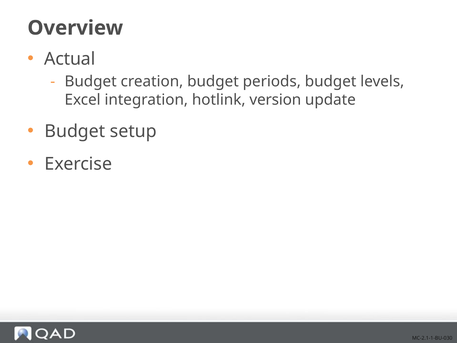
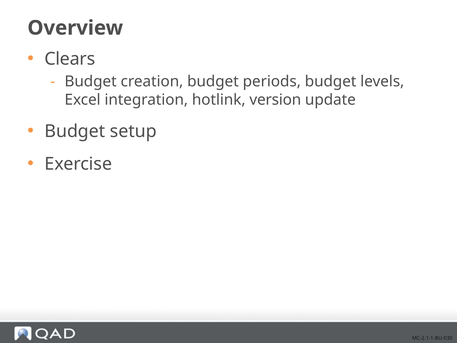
Actual: Actual -> Clears (70, 59)
